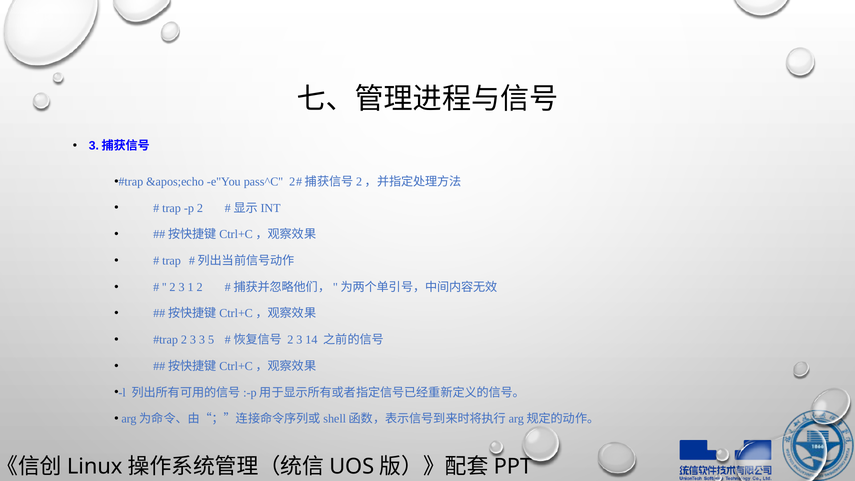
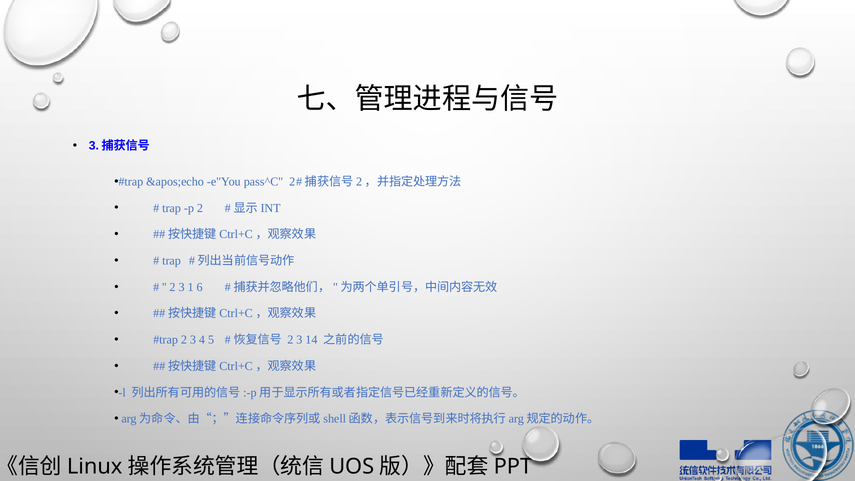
1 2: 2 -> 6 (200, 287)
3 3: 3 -> 4 (202, 340)
